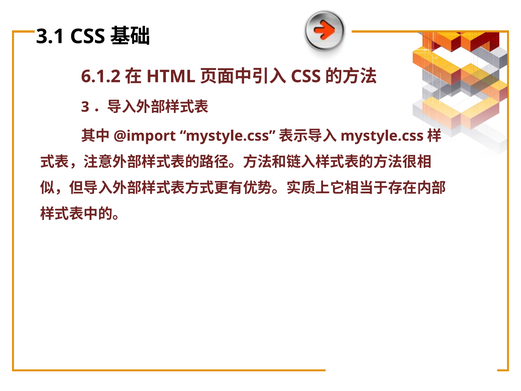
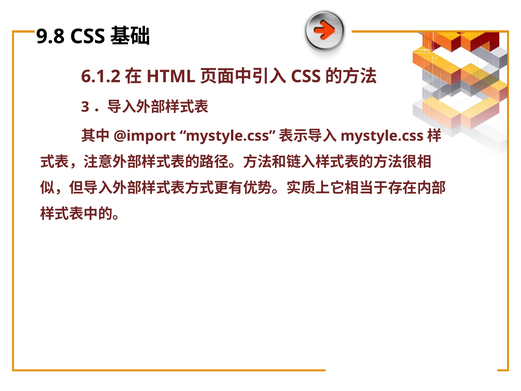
3.1: 3.1 -> 9.8 (50, 36)
